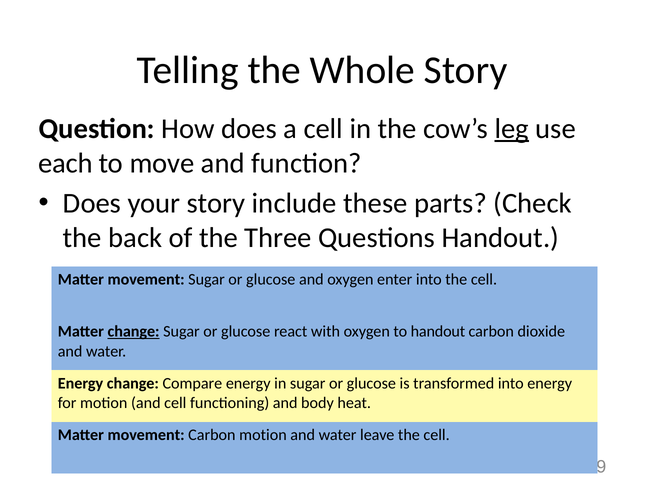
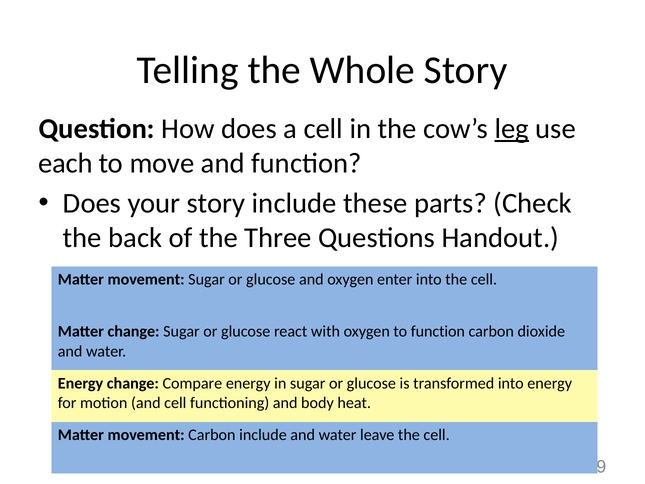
change underline: present -> none (134, 331)
to handout: handout -> function (438, 331)
Carbon motion: motion -> include (263, 435)
